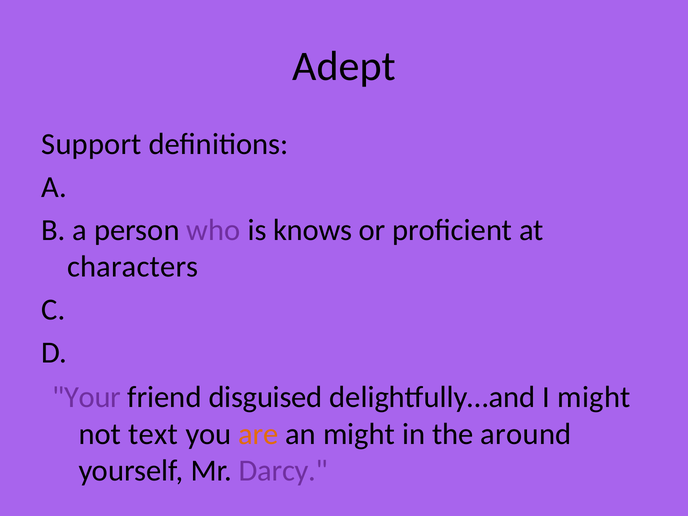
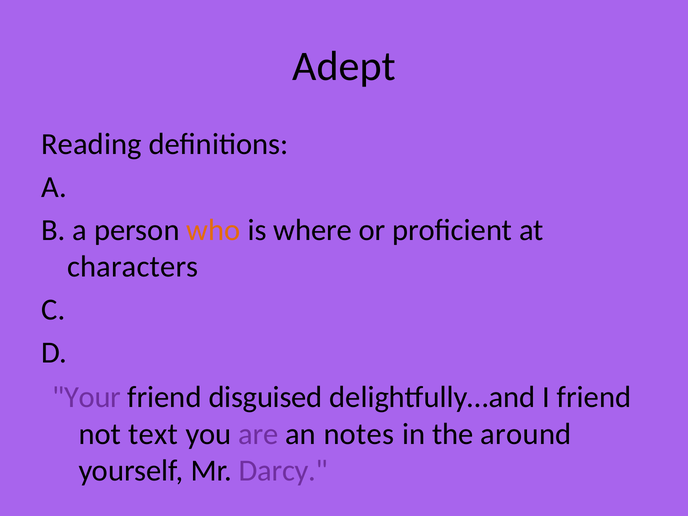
Support: Support -> Reading (91, 144)
who colour: purple -> orange (213, 230)
knows: knows -> where (313, 230)
I might: might -> friend (594, 397)
are colour: orange -> purple (258, 434)
an might: might -> notes (359, 434)
